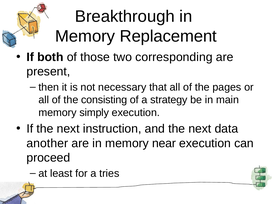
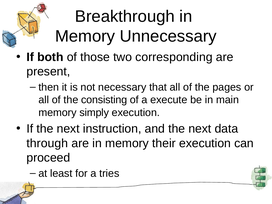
Replacement: Replacement -> Unnecessary (168, 36)
strategy: strategy -> execute (169, 100)
another: another -> through (47, 143)
near: near -> their (164, 143)
